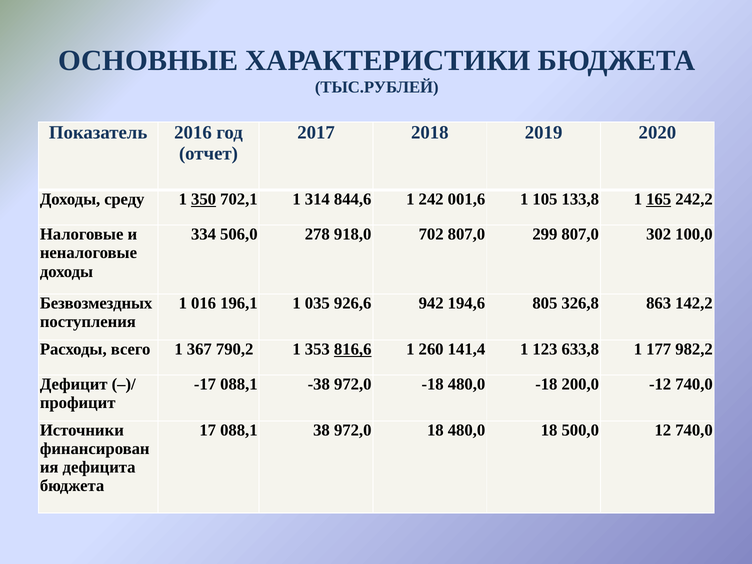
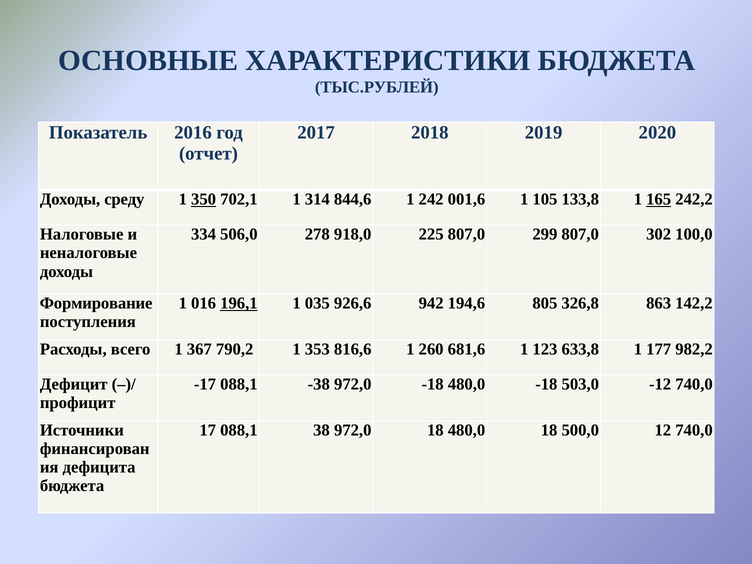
702: 702 -> 225 (431, 234)
Безвозмездных: Безвозмездных -> Формирование (96, 303)
196,1 underline: none -> present (239, 303)
816,6 underline: present -> none (353, 349)
141,4: 141,4 -> 681,6 (466, 349)
200,0: 200,0 -> 503,0 (580, 384)
